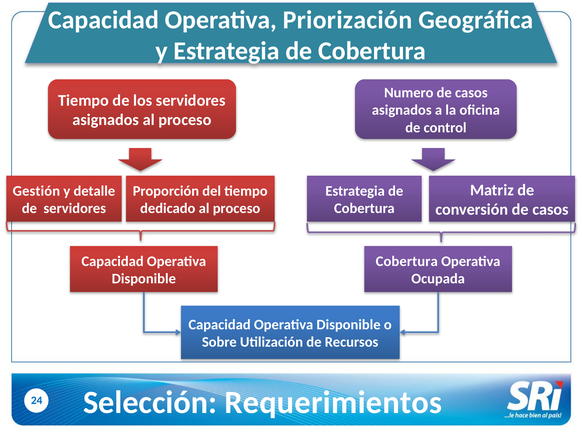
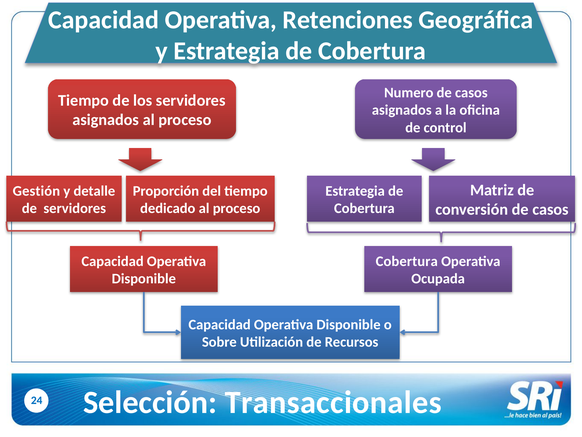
Priorización: Priorización -> Retenciones (348, 20)
Requerimientos: Requerimientos -> Transaccionales (333, 402)
